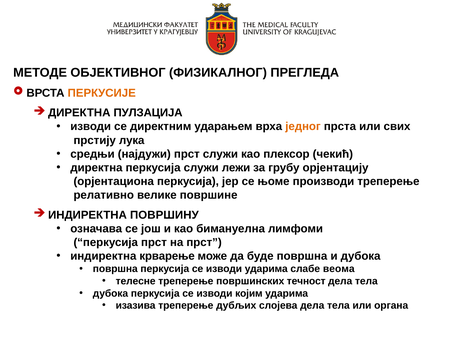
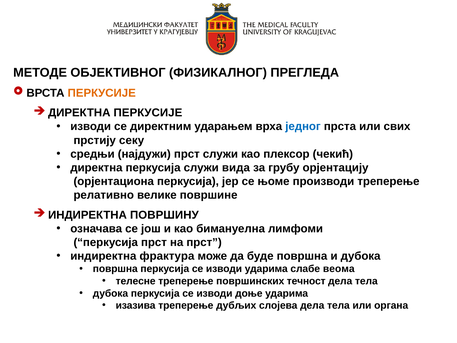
ДИРЕКТНА ПУЛЗАЦИЈА: ПУЛЗАЦИЈА -> ПЕРКУСИЈЕ (148, 113)
једног colour: orange -> blue (303, 126)
лука: лука -> секу (132, 140)
лежи: лежи -> вида (236, 168)
крварење: крварење -> фрактура (167, 256)
којим: којим -> доње (249, 293)
